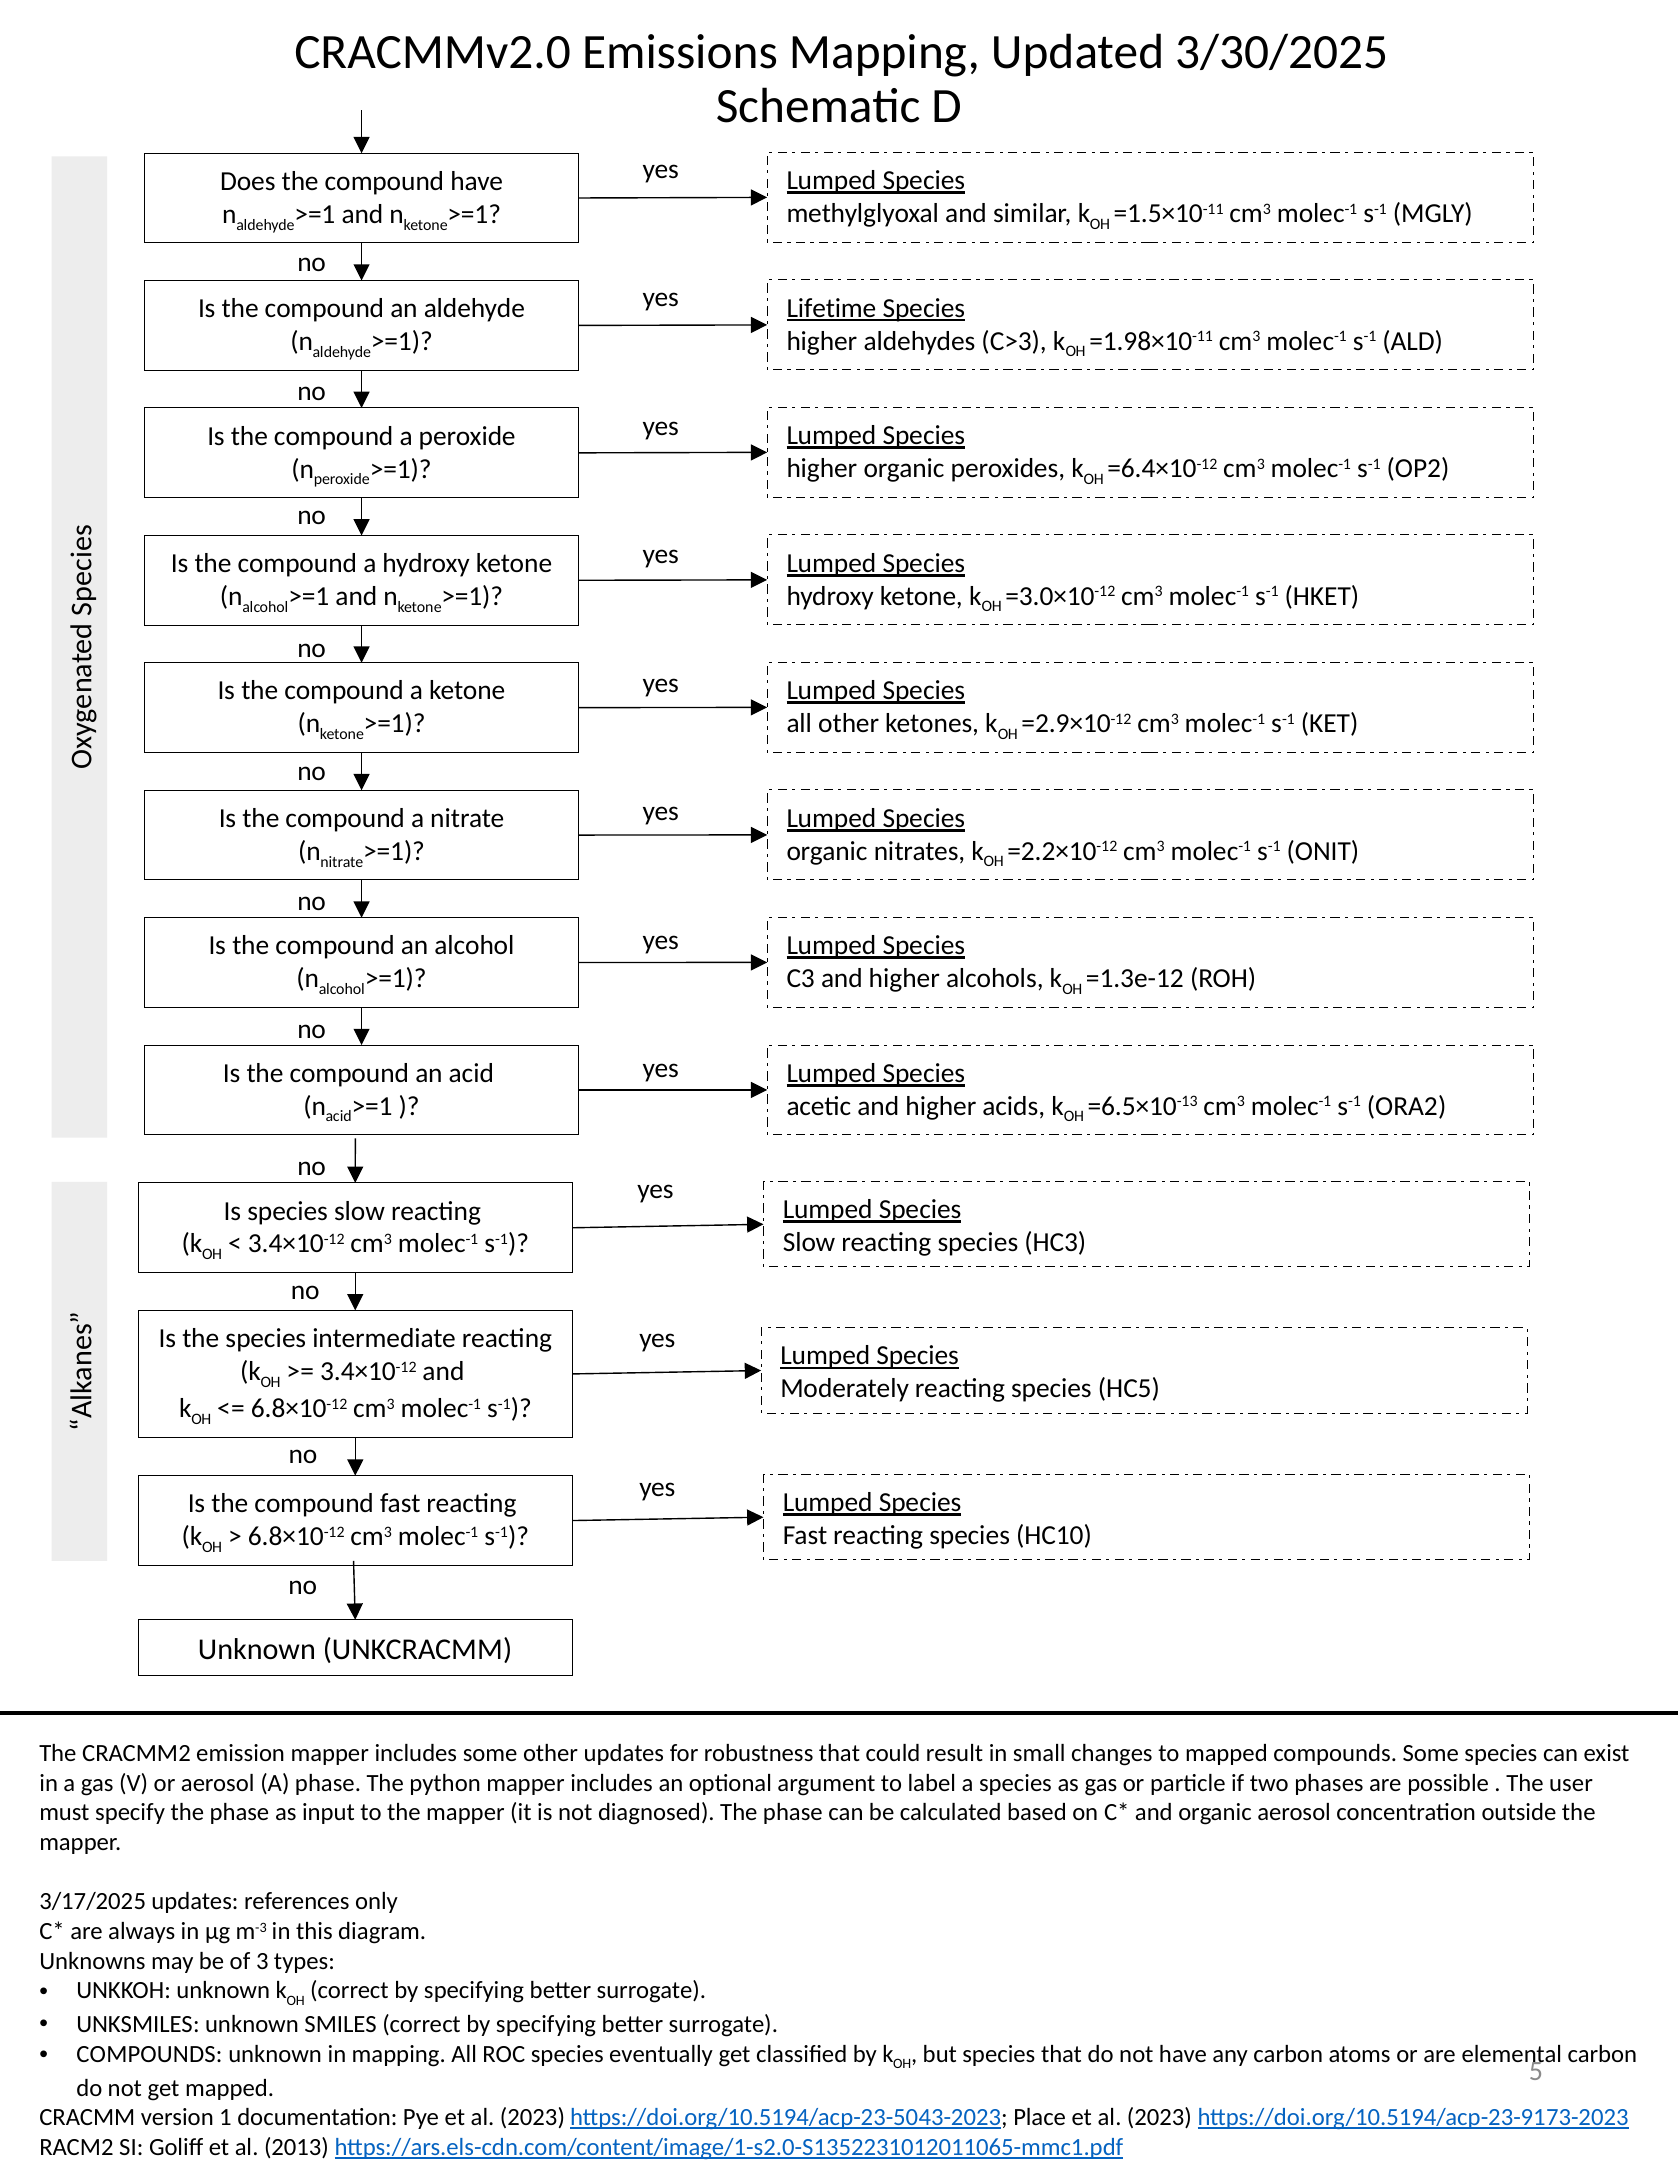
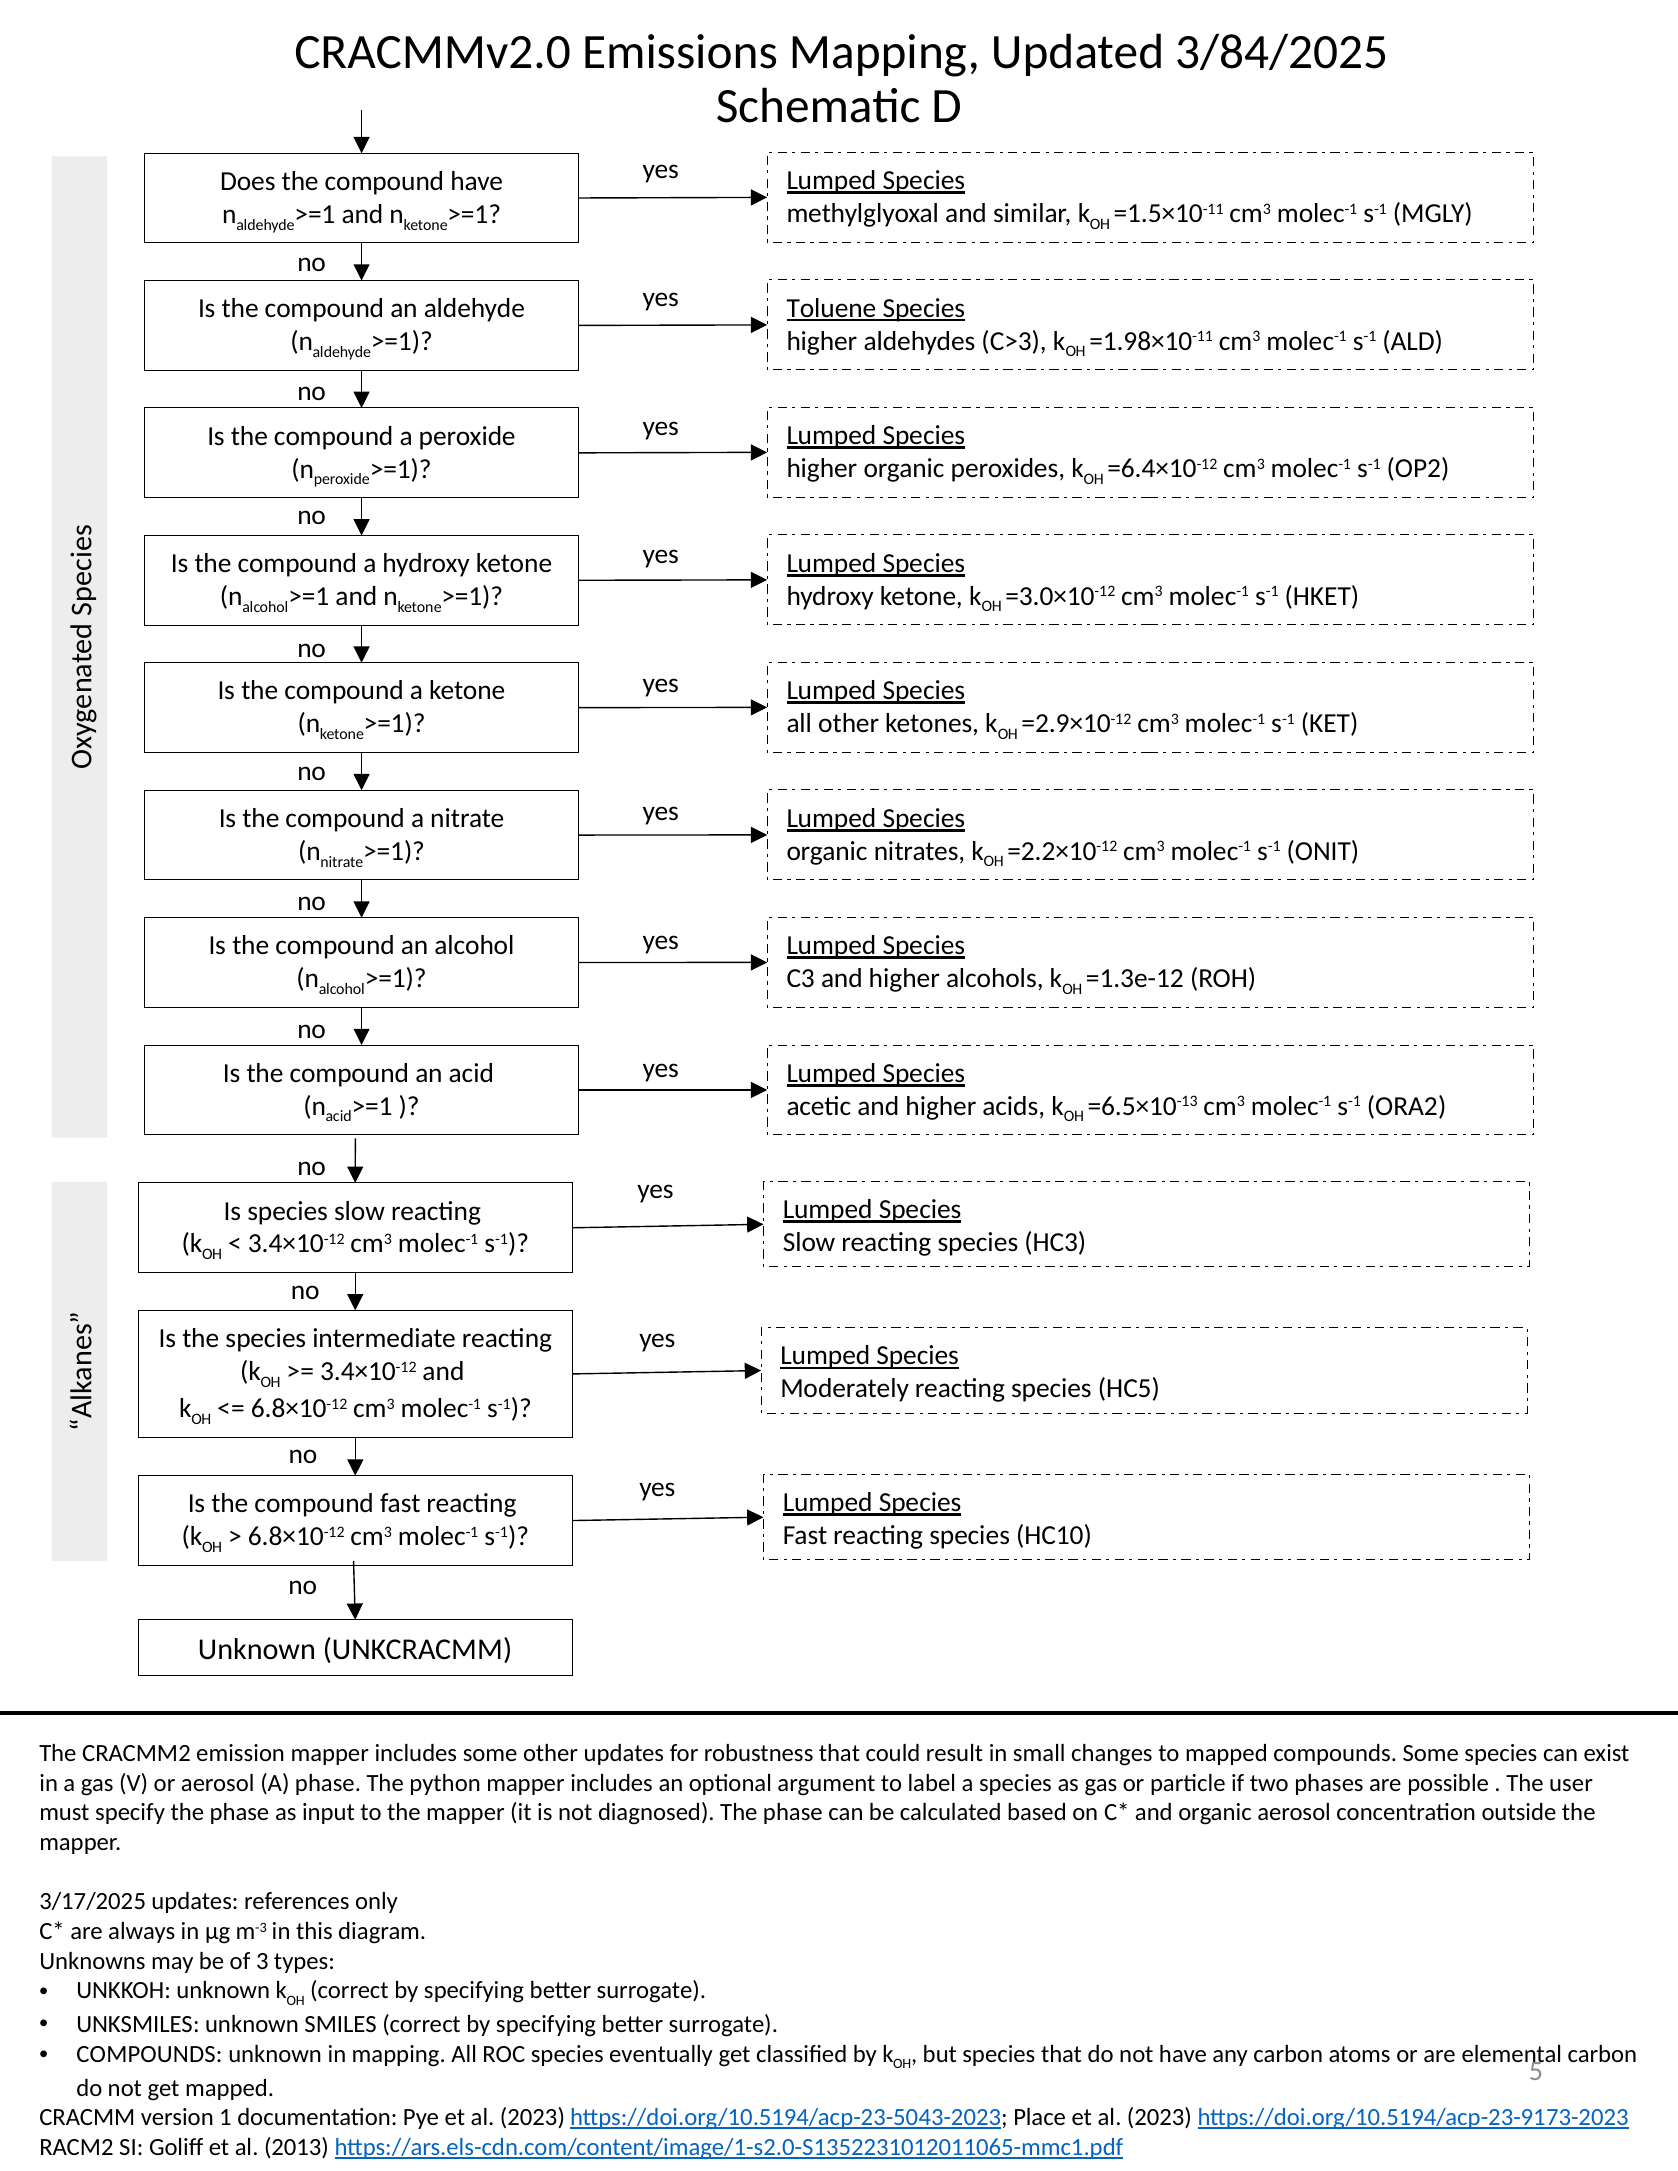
3/30/2025: 3/30/2025 -> 3/84/2025 (1282, 52)
Lifetime: Lifetime -> Toluene (831, 308)
